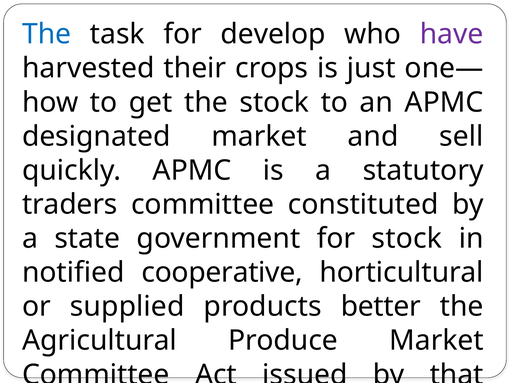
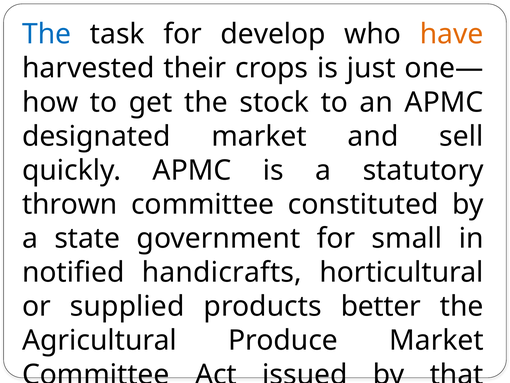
have colour: purple -> orange (452, 34)
traders: traders -> thrown (70, 204)
for stock: stock -> small (407, 238)
cooperative: cooperative -> handicrafts (222, 272)
